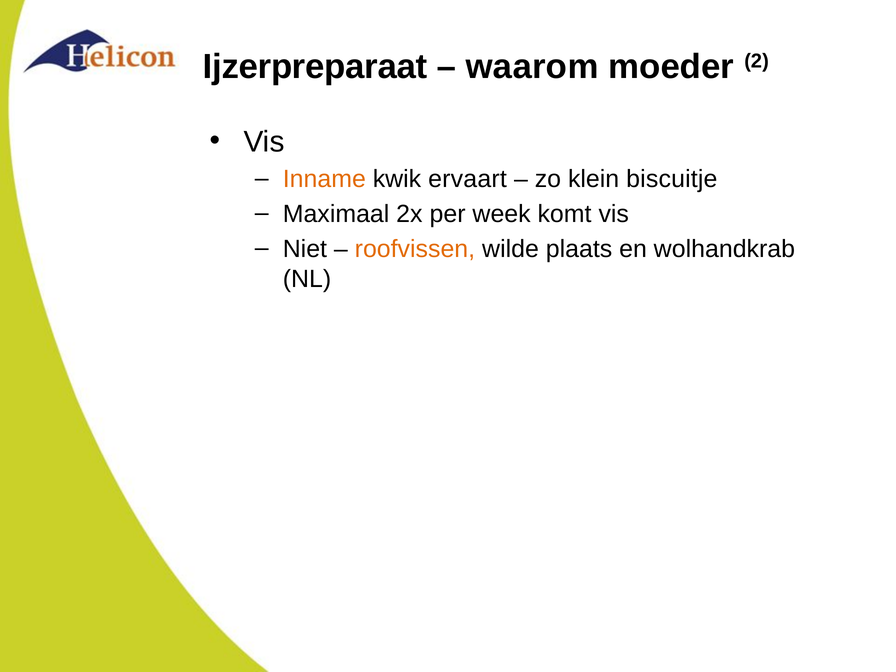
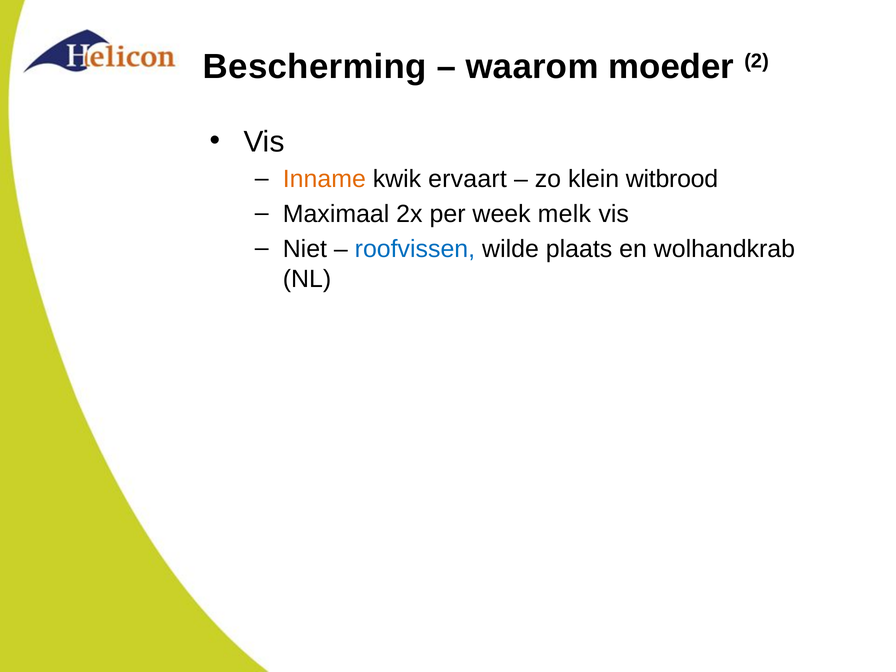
Ijzerpreparaat: Ijzerpreparaat -> Bescherming (315, 67)
biscuitje: biscuitje -> witbrood (672, 179)
komt: komt -> melk (564, 214)
roofvissen colour: orange -> blue (415, 249)
